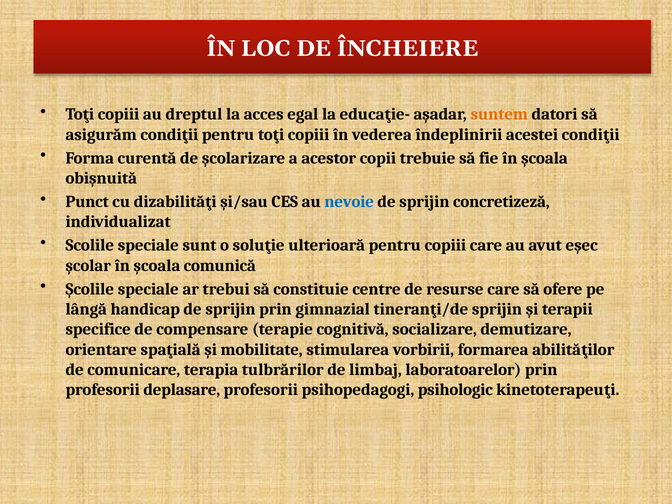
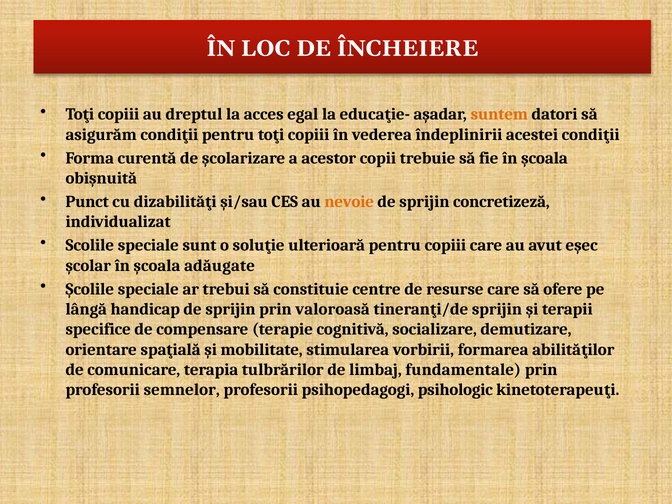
nevoie colour: blue -> orange (349, 202)
comunică: comunică -> adăugate (220, 266)
gimnazial: gimnazial -> valoroasă (333, 309)
laboratoarelor: laboratoarelor -> fundamentale (463, 370)
deplasare: deplasare -> semnelor (182, 390)
